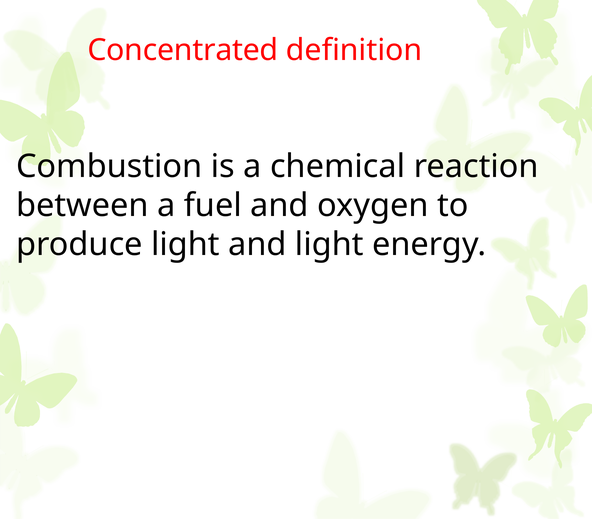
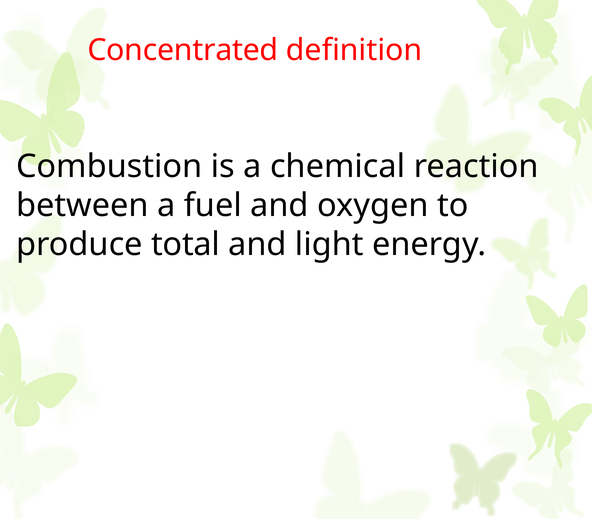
produce light: light -> total (186, 244)
